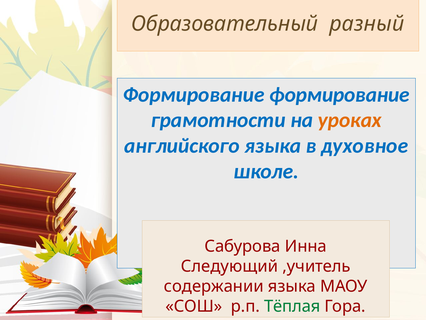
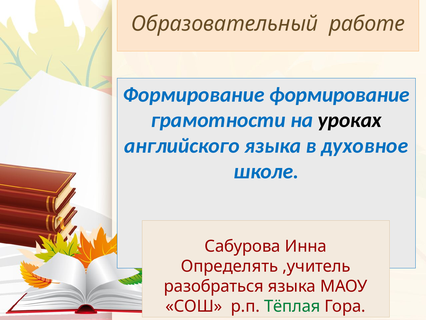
разный: разный -> работе (367, 24)
уроках colour: orange -> black (350, 120)
Следующий: Следующий -> Определять (229, 266)
содержании: содержании -> разобраться (214, 286)
